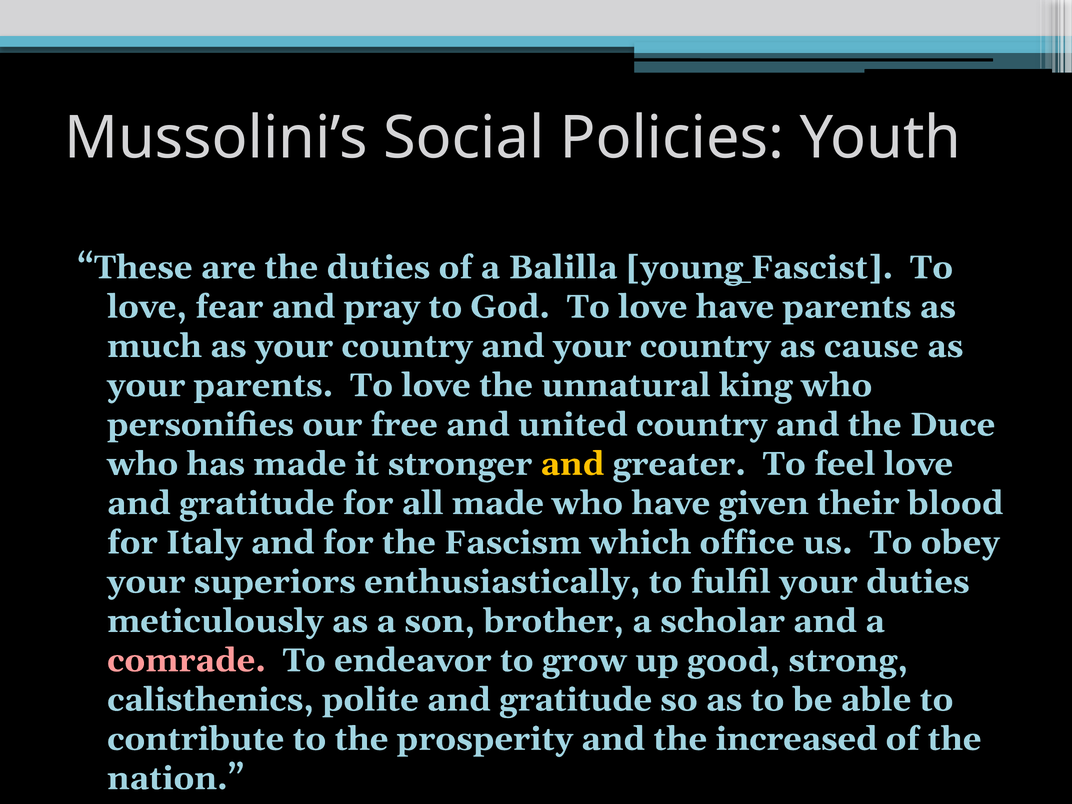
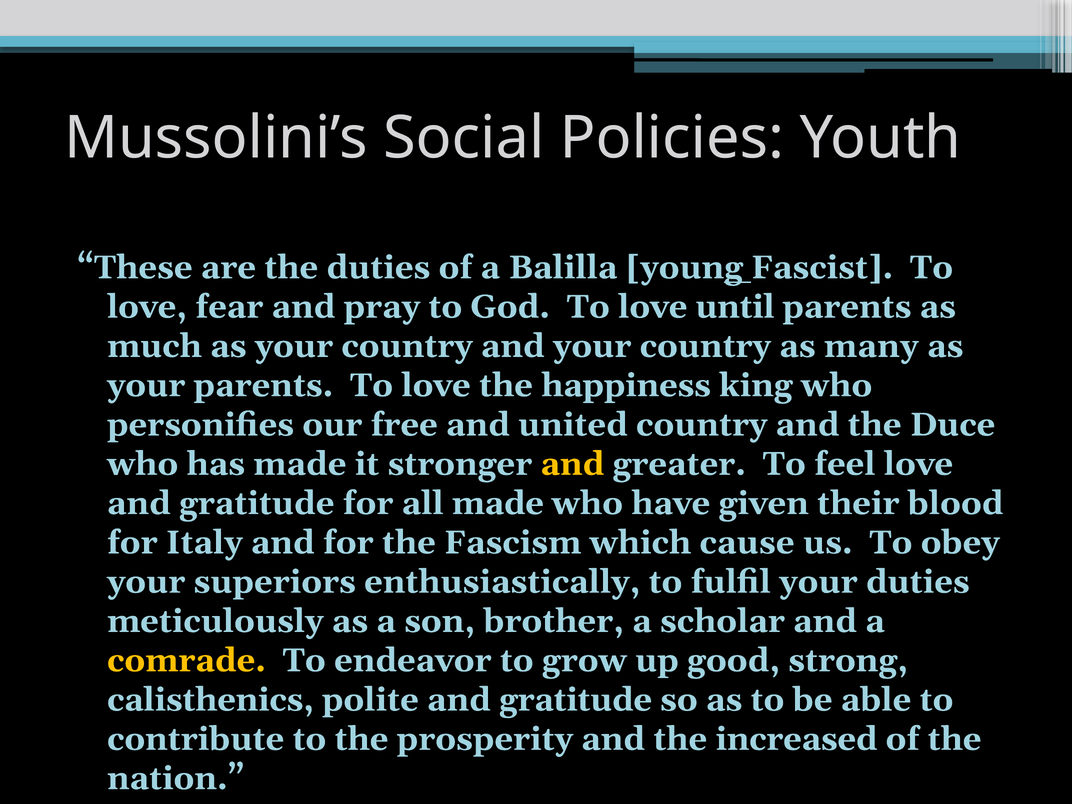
love have: have -> until (735, 307)
cause: cause -> many (871, 346)
unnatural: unnatural -> happiness (626, 385)
office: office -> cause (747, 543)
comrade colour: pink -> yellow (187, 660)
